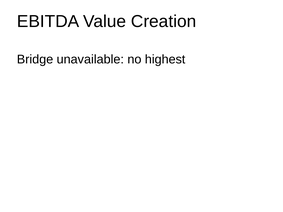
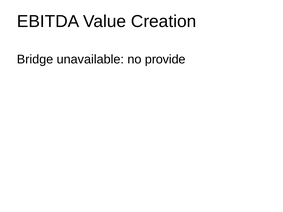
highest: highest -> provide (165, 59)
